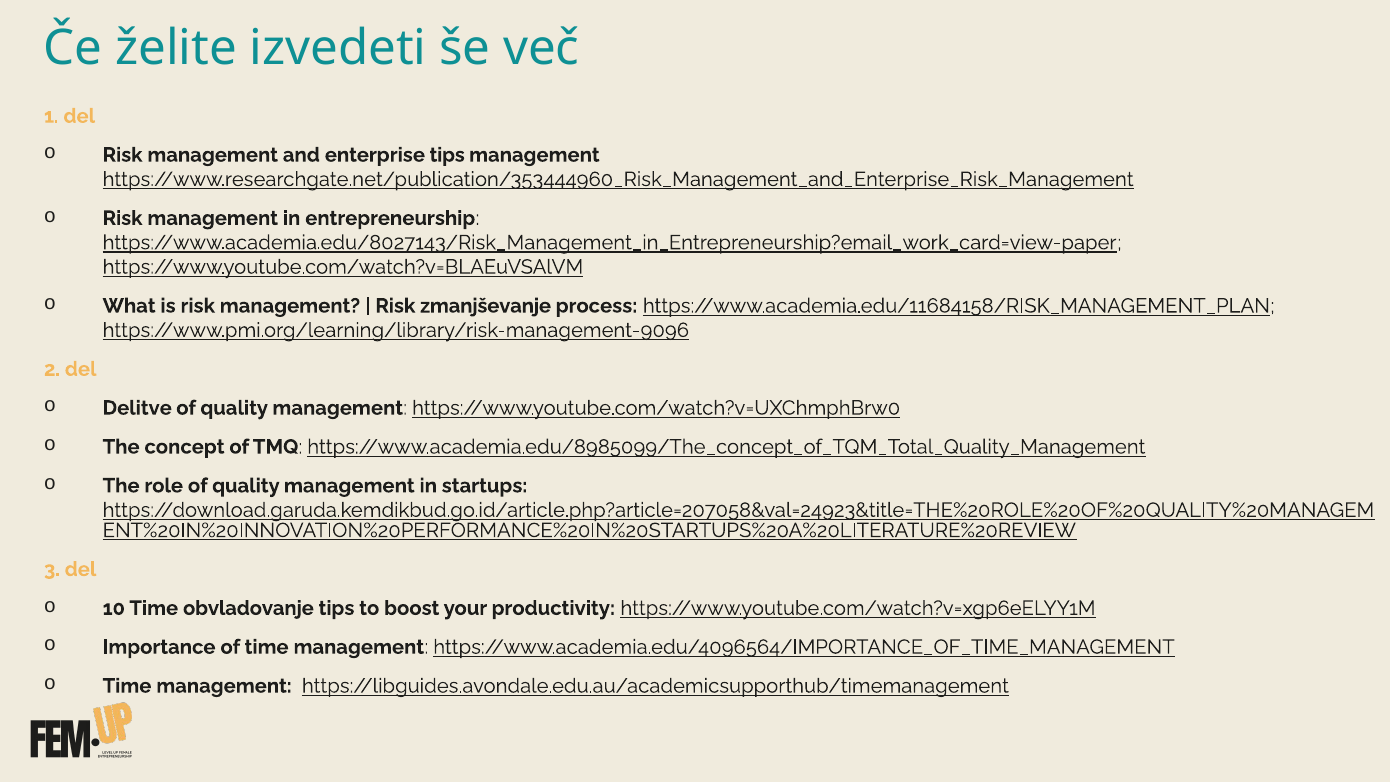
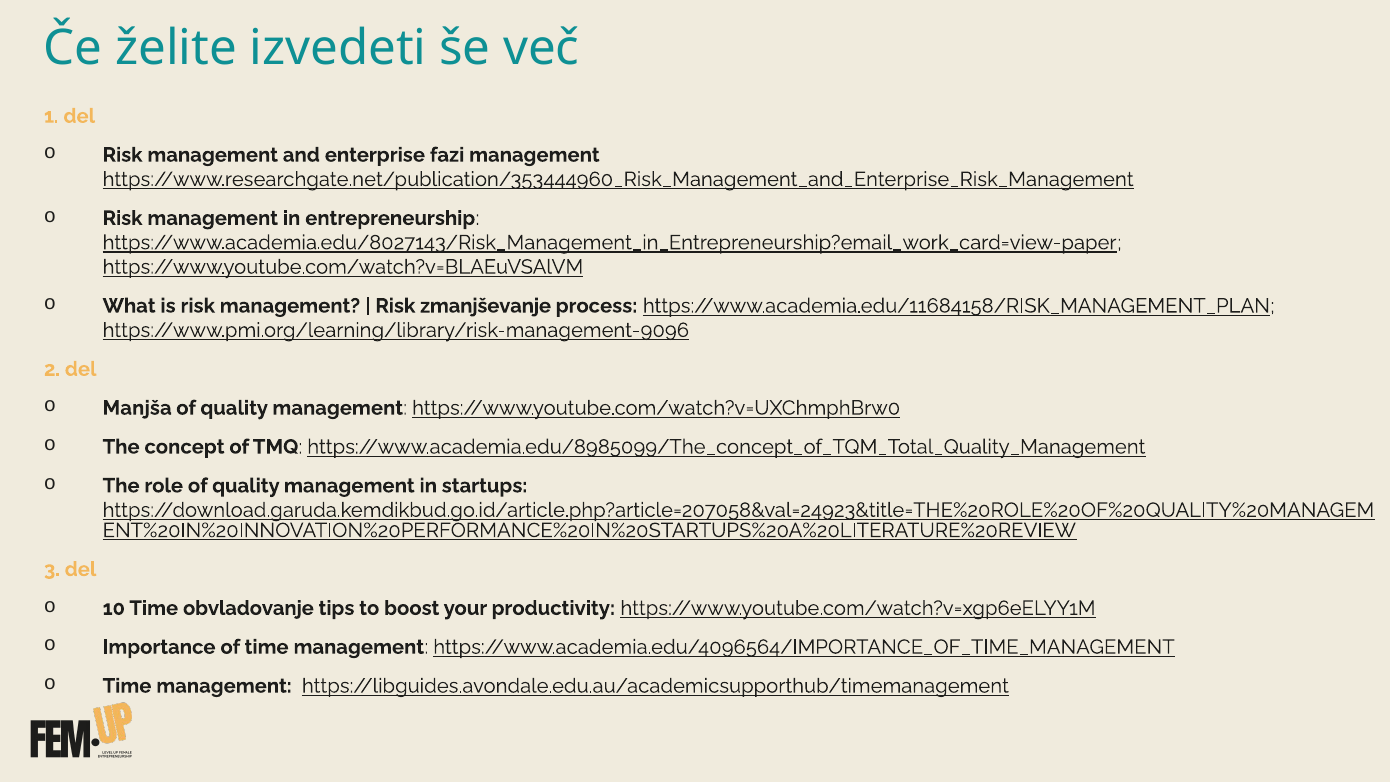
enterprise tips: tips -> fazi (447, 155)
Delitve: Delitve -> Manjša (137, 408)
